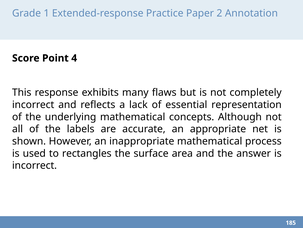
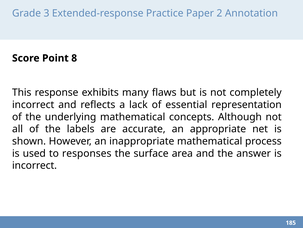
1: 1 -> 3 (46, 13)
4: 4 -> 8 (74, 58)
rectangles: rectangles -> responses (87, 153)
